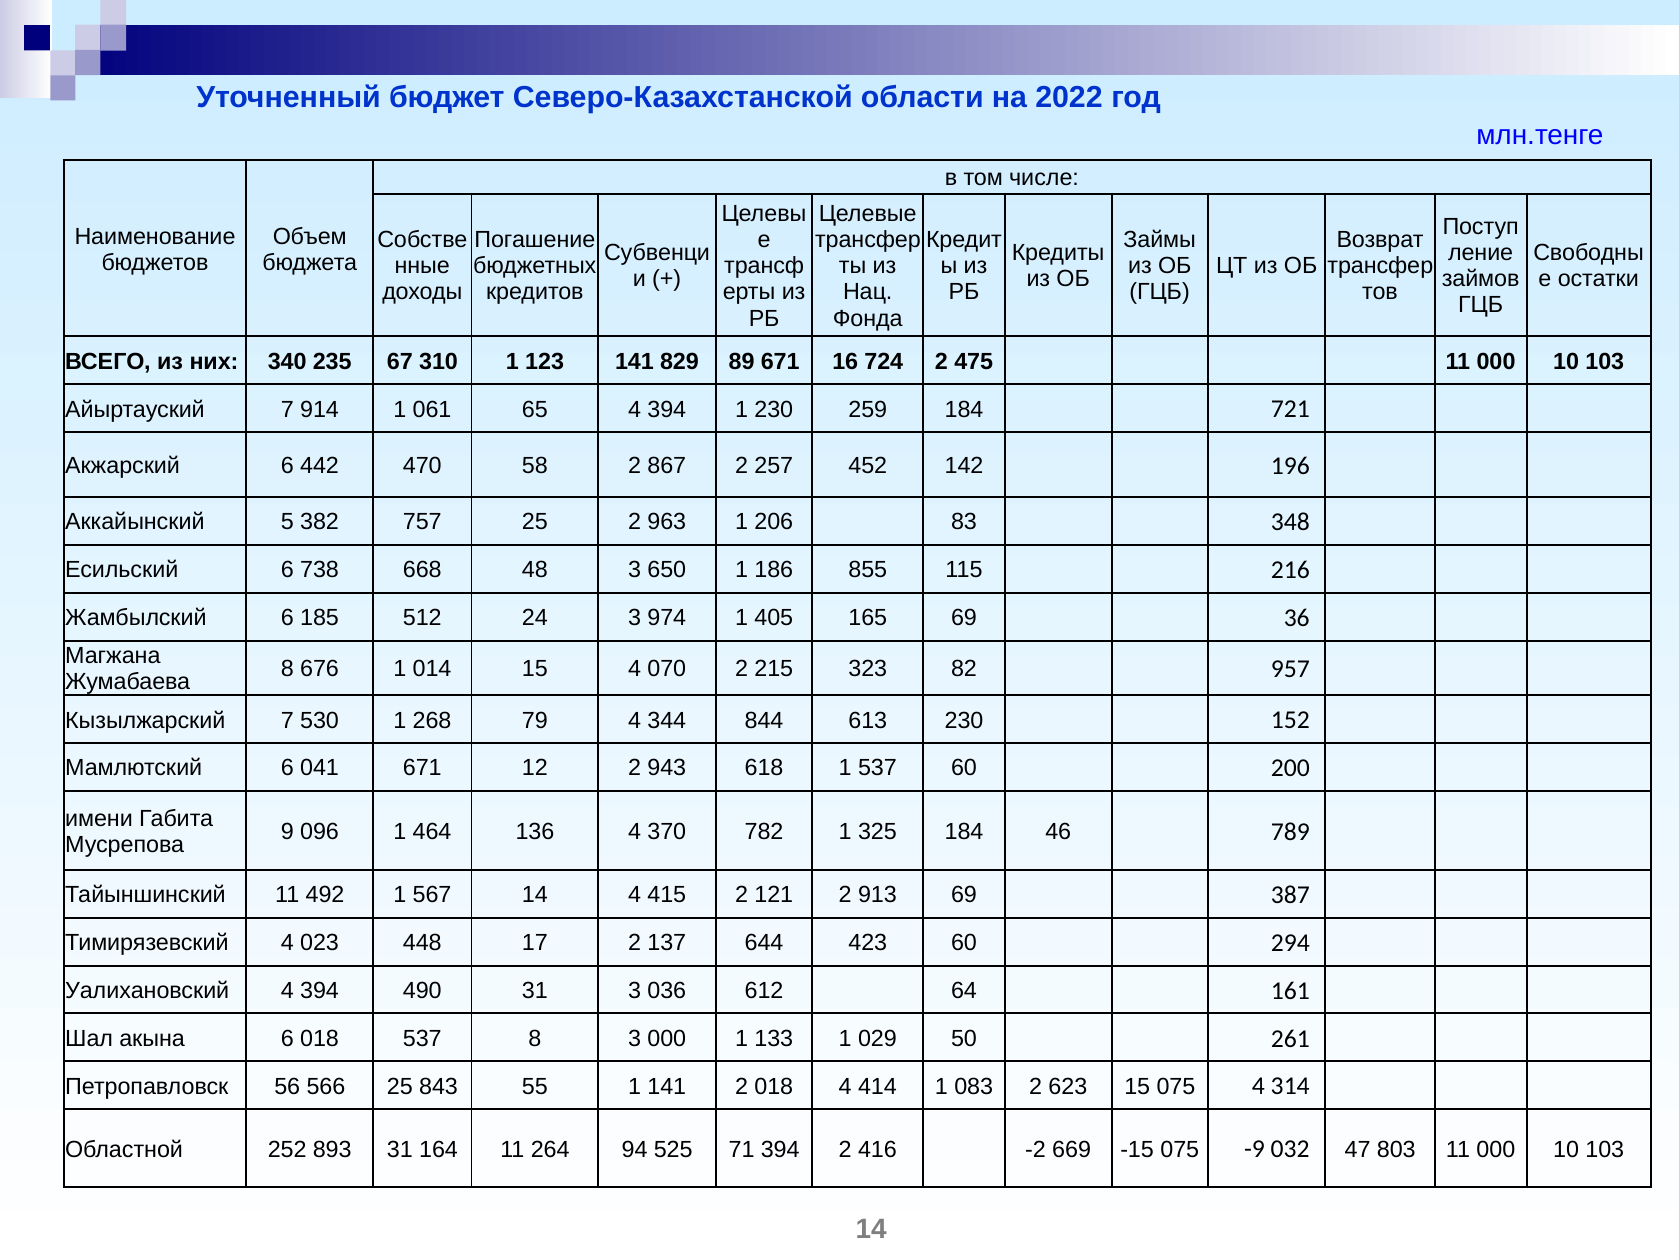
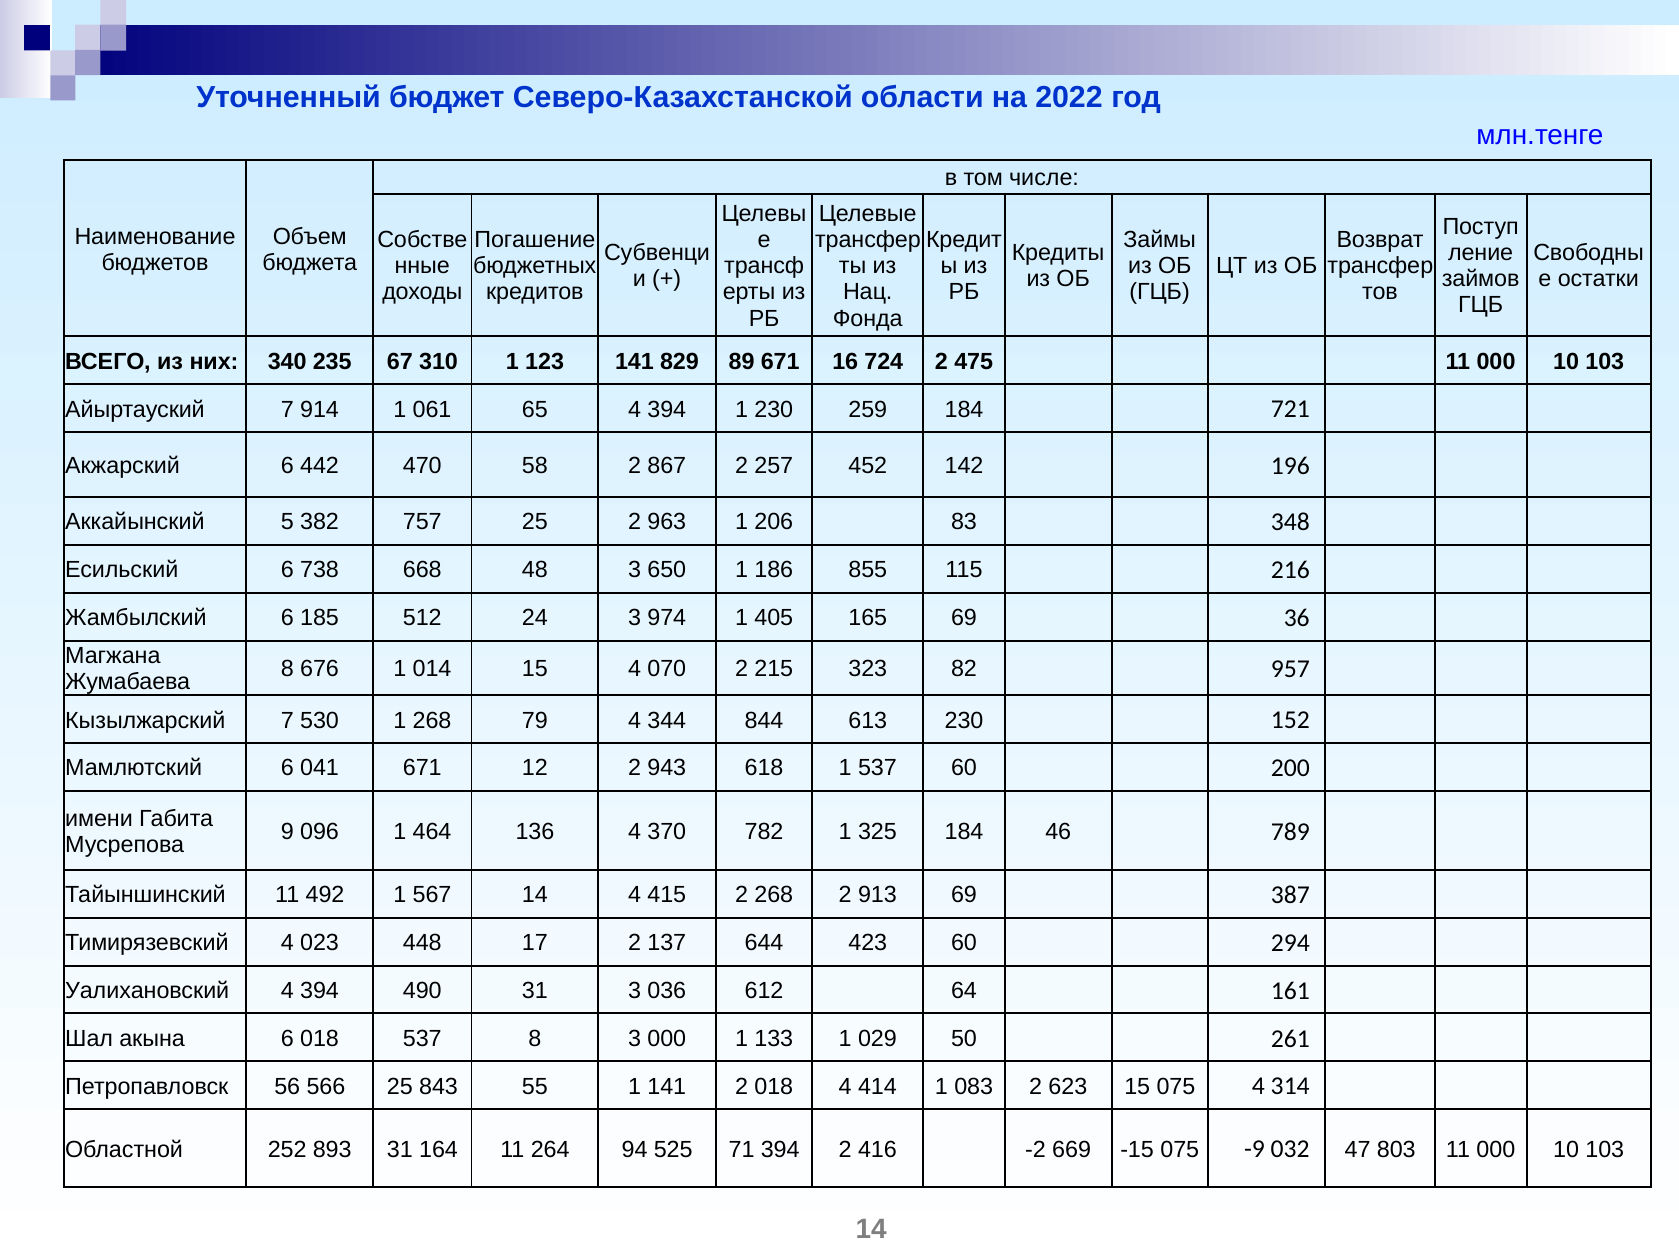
2 121: 121 -> 268 (774, 894)
